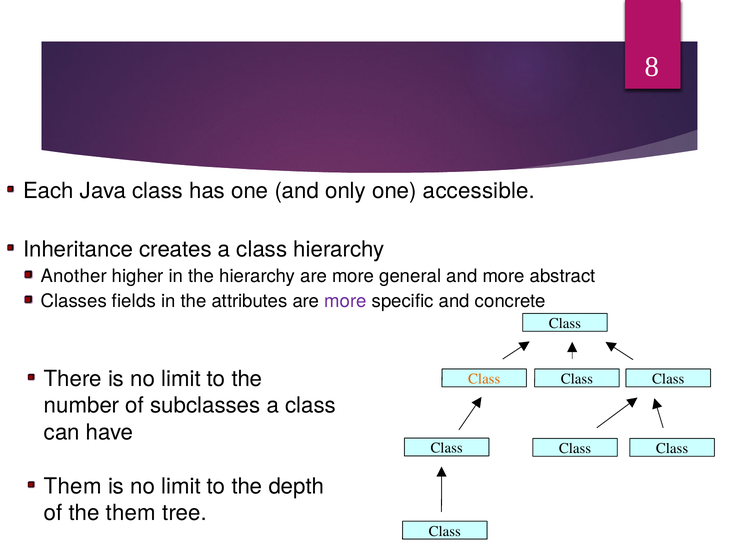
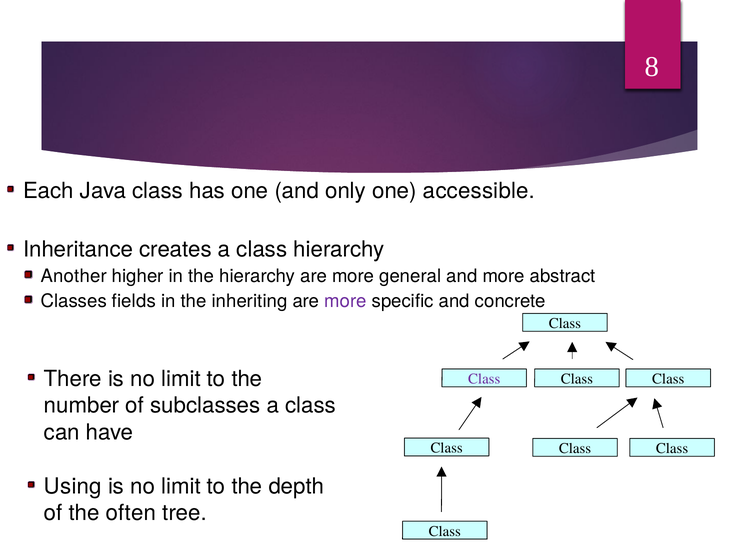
attributes: attributes -> inheriting (250, 301)
Class colour: orange -> purple (484, 379)
Them: Them -> Using (73, 487)
the them: them -> often (131, 514)
